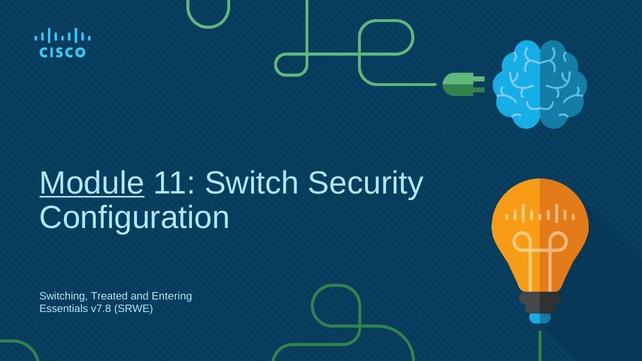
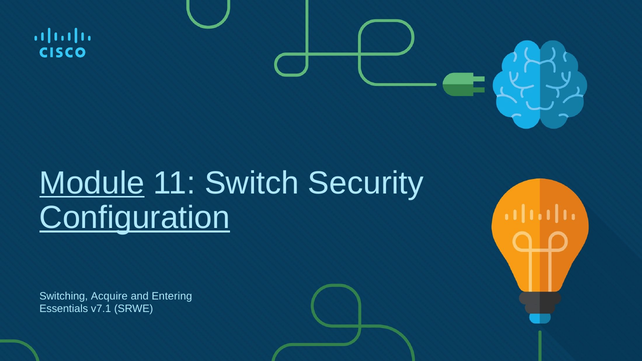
Configuration underline: none -> present (135, 218)
Treated: Treated -> Acquire (109, 296)
v7.8: v7.8 -> v7.1 (101, 309)
